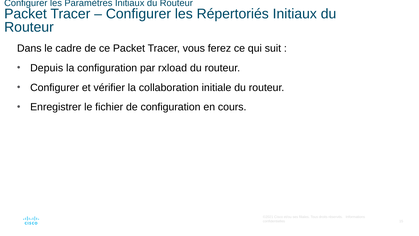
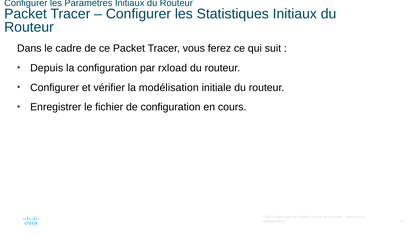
Répertoriés: Répertoriés -> Statistiques (233, 14)
collaboration: collaboration -> modélisation (169, 87)
